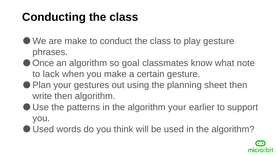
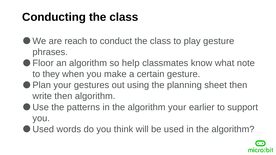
are make: make -> reach (76, 41)
Once: Once -> Floor (43, 63)
goal: goal -> help (131, 63)
lack: lack -> they (51, 74)
